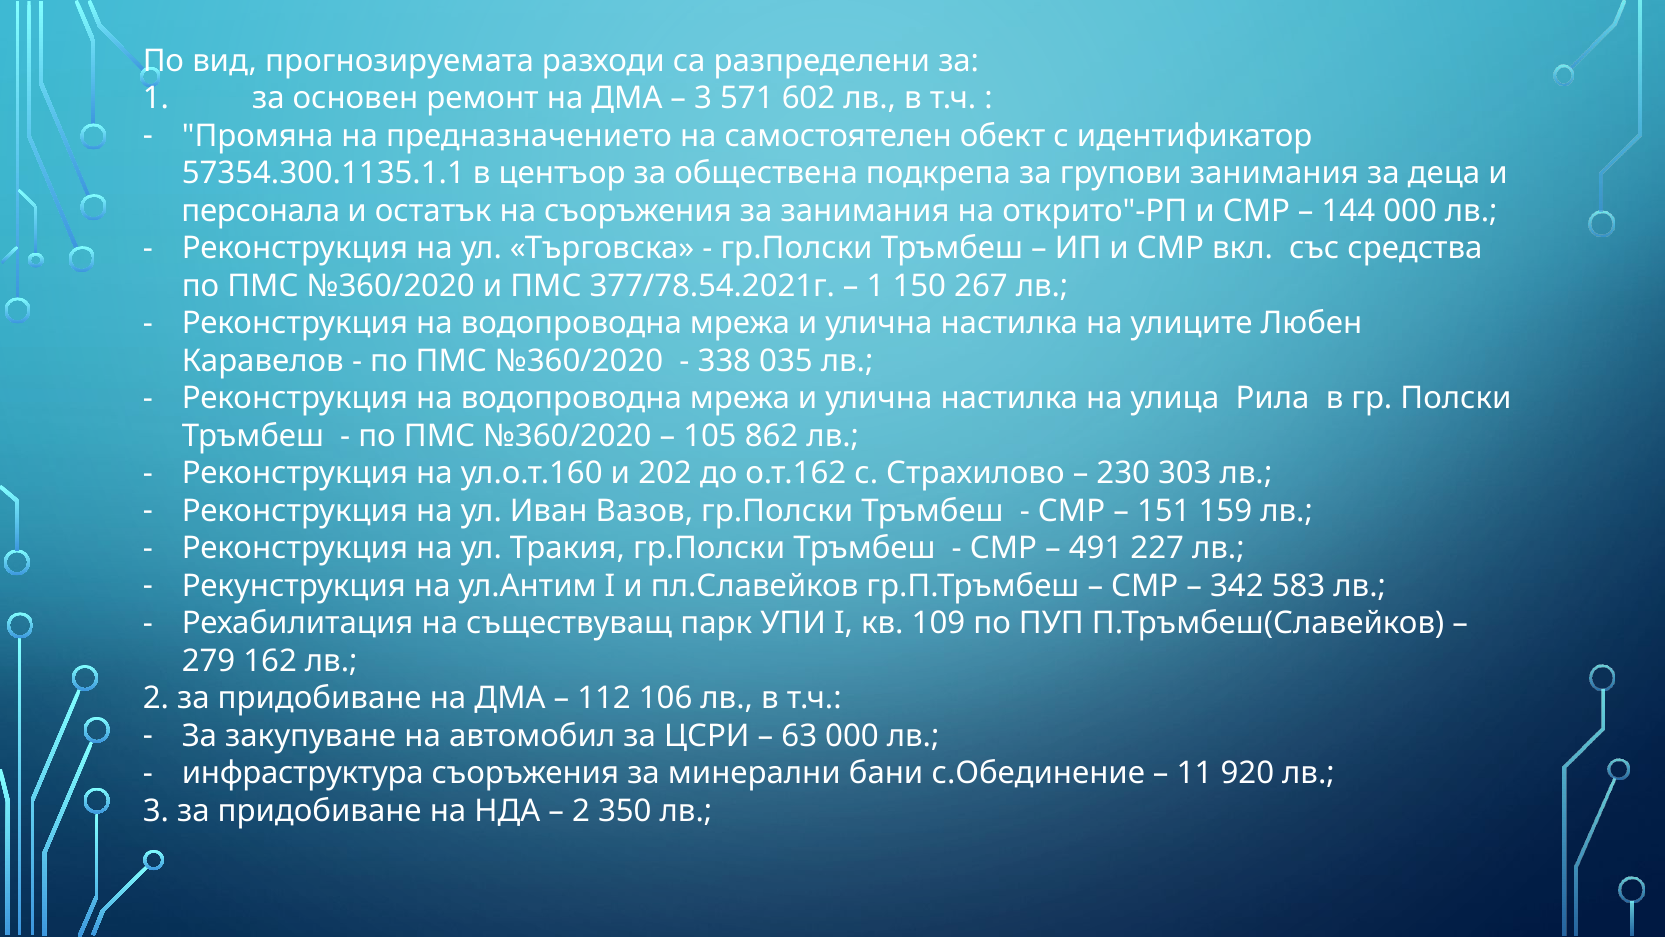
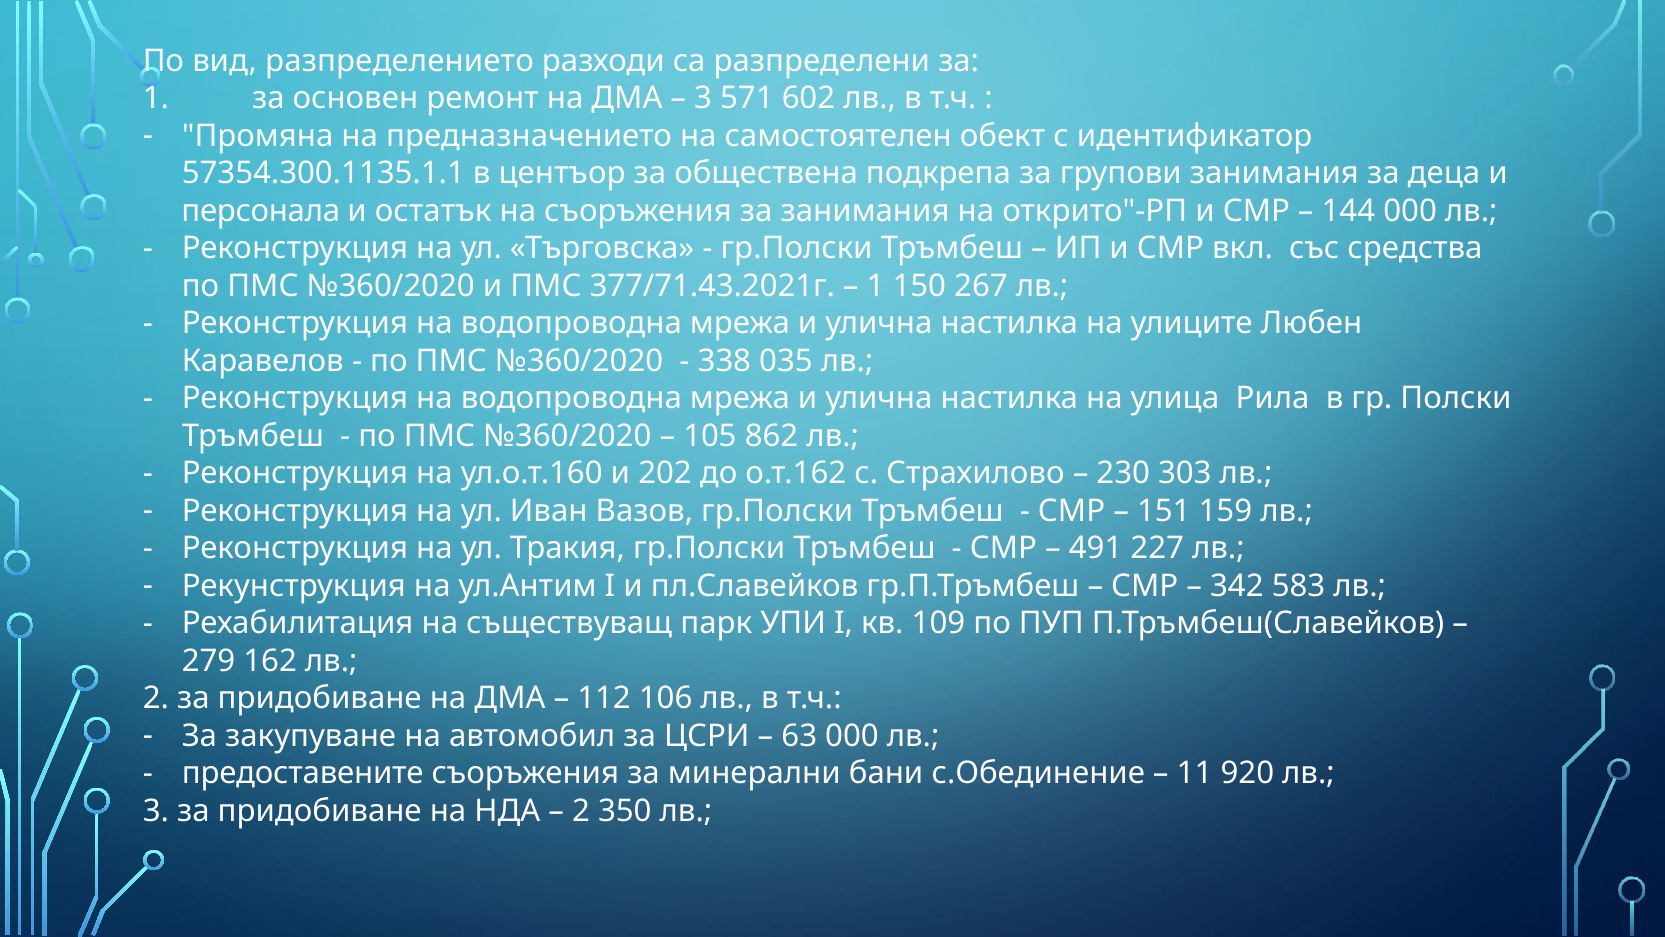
прогнозируемата: прогнозируемата -> разпределението (400, 61)
377/78.54.2021г: 377/78.54.2021г -> 377/71.43.2021г (712, 286)
инфраструктура: инфраструктура -> предоставените (303, 773)
